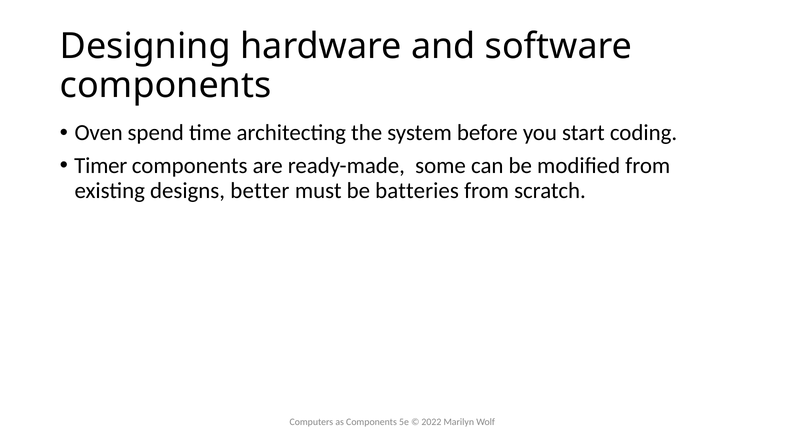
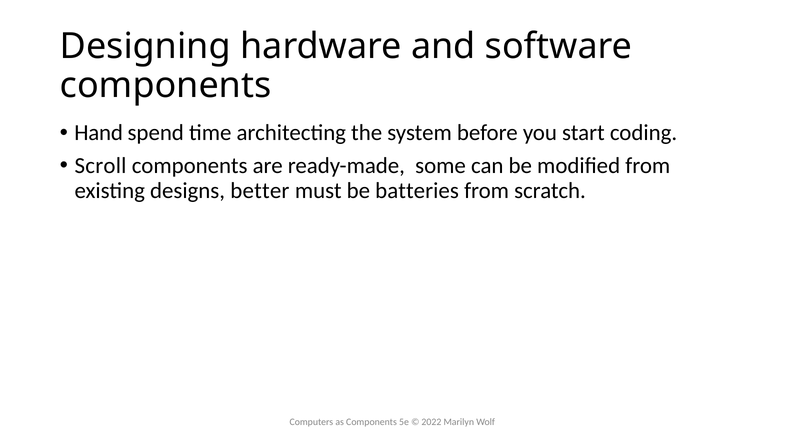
Oven: Oven -> Hand (99, 133)
Timer: Timer -> Scroll (101, 166)
